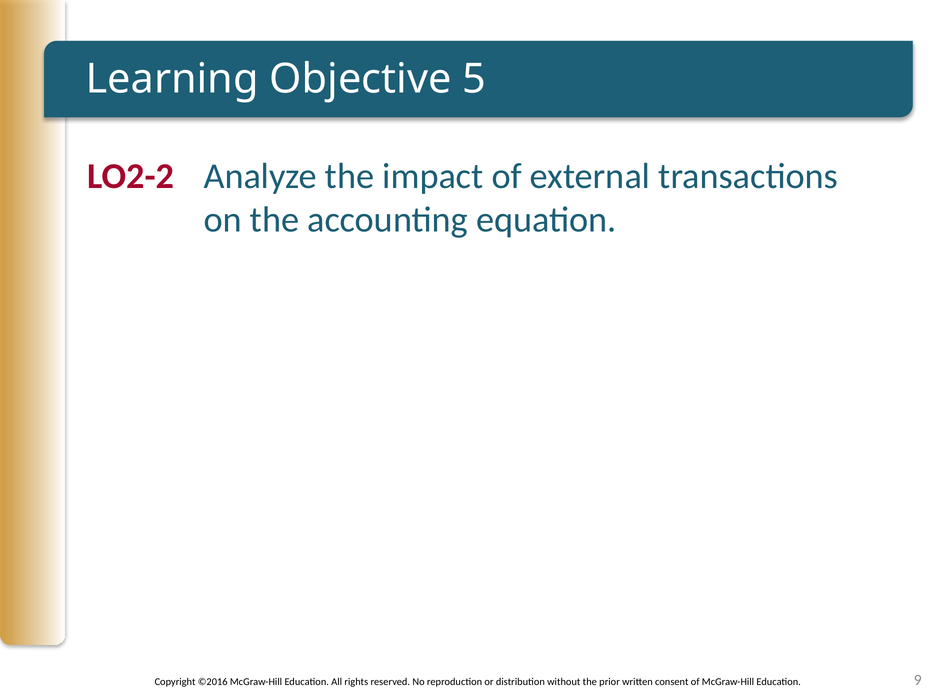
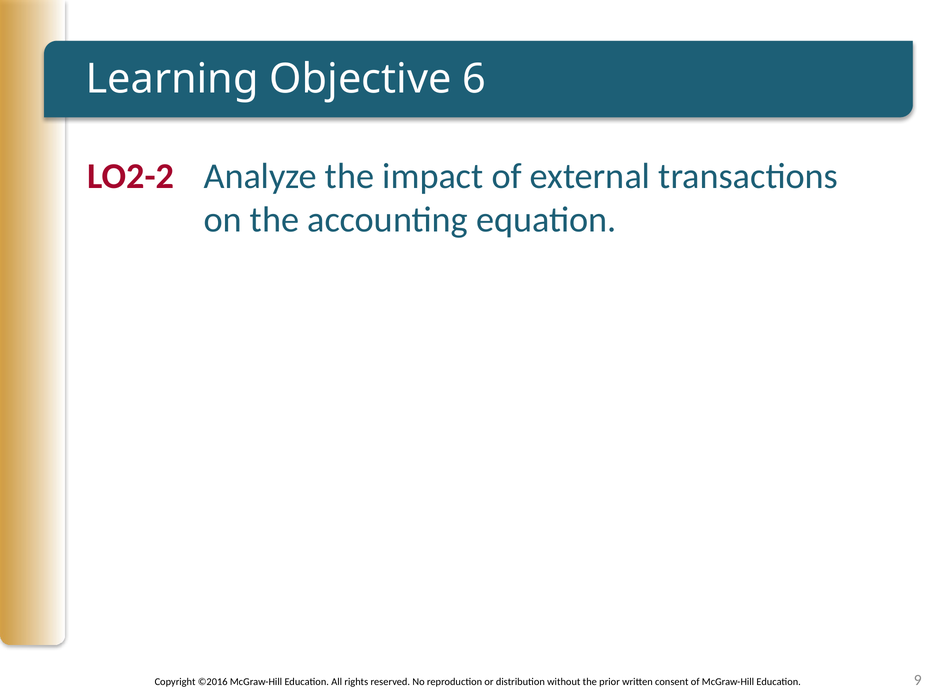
5: 5 -> 6 (474, 79)
